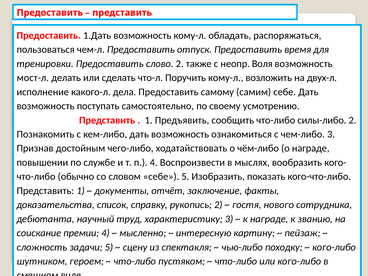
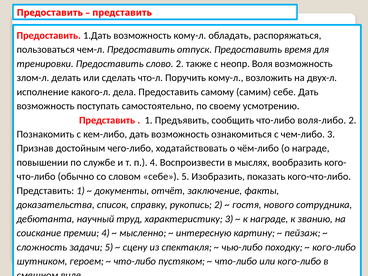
мост-л: мост-л -> злом-л (33, 78)
силы-либо: силы-либо -> воля-либо (322, 120)
